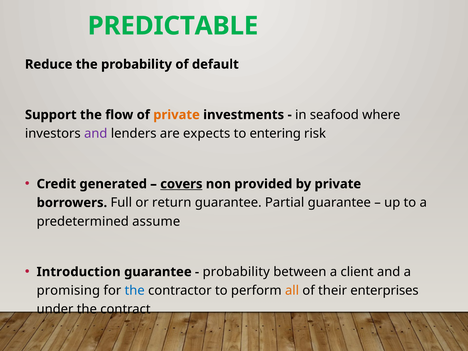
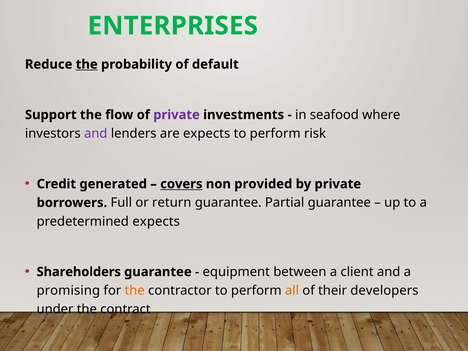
PREDICTABLE: PREDICTABLE -> ENTERPRISES (173, 26)
the underline: none -> present (87, 64)
private colour: orange -> purple (177, 115)
entering: entering -> perform (275, 134)
predetermined assume: assume -> expects (156, 221)
Introduction: Introduction -> Shareholders (79, 272)
probability: probability -> equipment (236, 272)
the colour: blue -> orange (135, 291)
enterprises: enterprises -> developers (384, 291)
